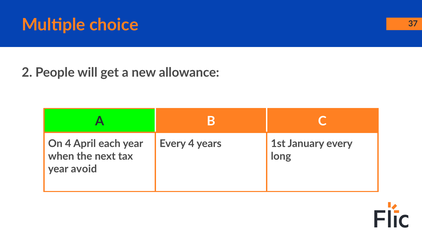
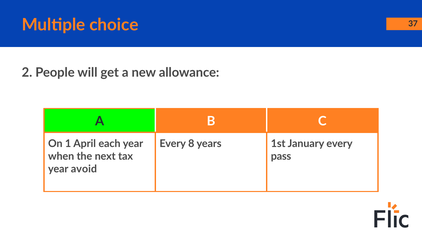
On 4: 4 -> 1 (68, 143)
Every 4: 4 -> 8 (191, 143)
long: long -> pass (281, 156)
